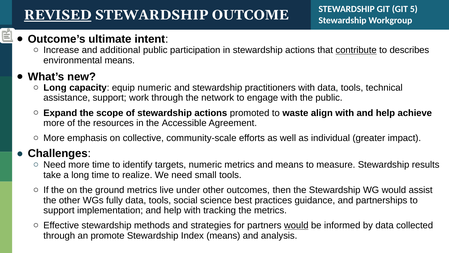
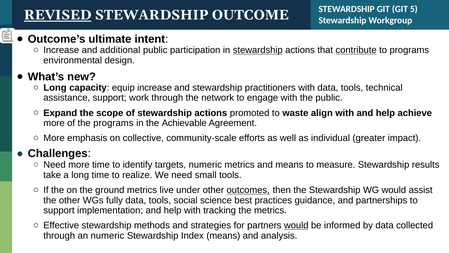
stewardship underline: none -> present (258, 50)
to describes: describes -> programs (409, 50)
environmental means: means -> design (120, 60)
equip numeric: numeric -> increase (155, 88)
the resources: resources -> programs (113, 123)
Accessible: Accessible -> Achievable (184, 123)
outcomes underline: none -> present (248, 190)
an promote: promote -> numeric (107, 235)
